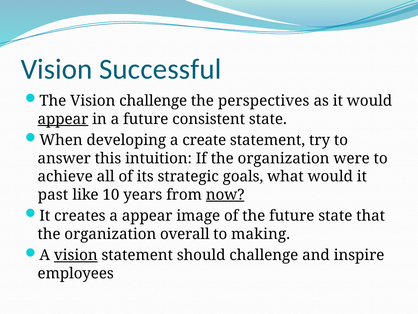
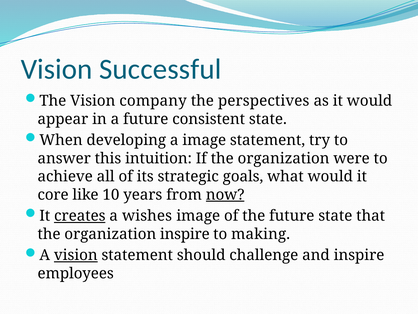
Vision challenge: challenge -> company (153, 101)
appear underline: present -> none (63, 119)
a create: create -> image (204, 140)
past: past -> core (53, 194)
creates underline: none -> present (80, 216)
a appear: appear -> wishes (147, 216)
organization overall: overall -> inspire (185, 234)
